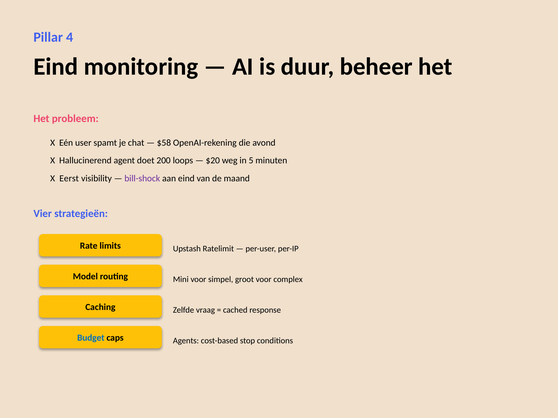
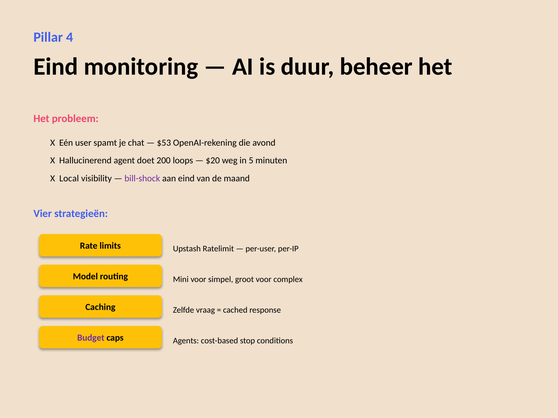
$58: $58 -> $53 (164, 143)
Eerst: Eerst -> Local (69, 179)
Budget colour: blue -> purple (91, 338)
